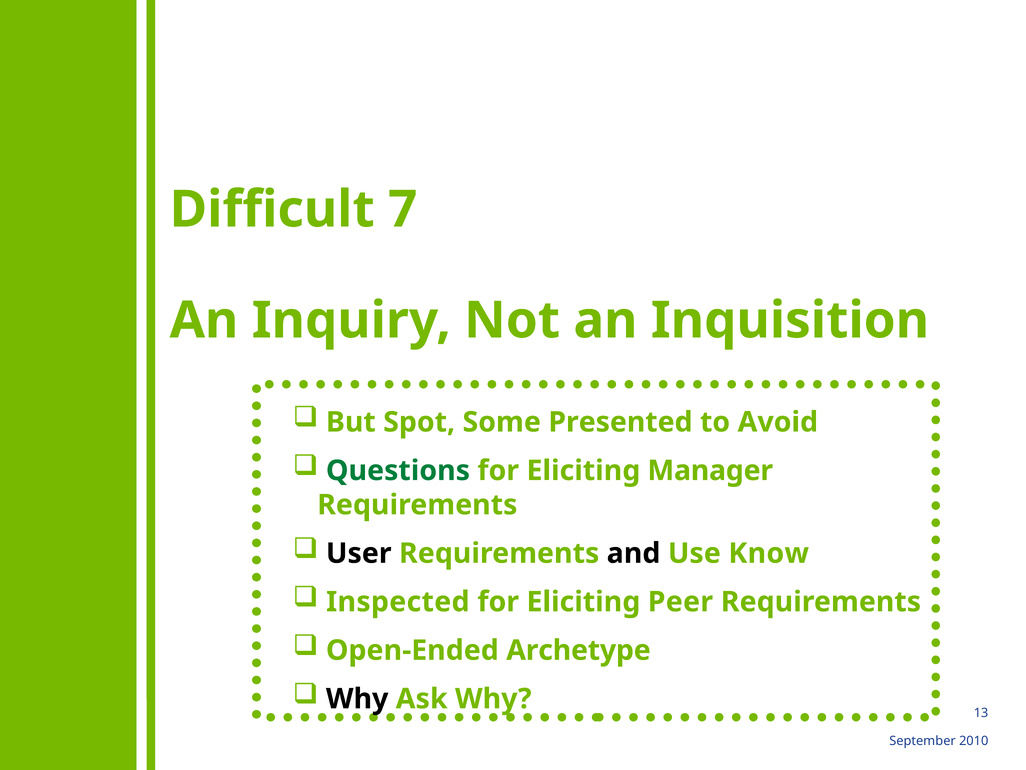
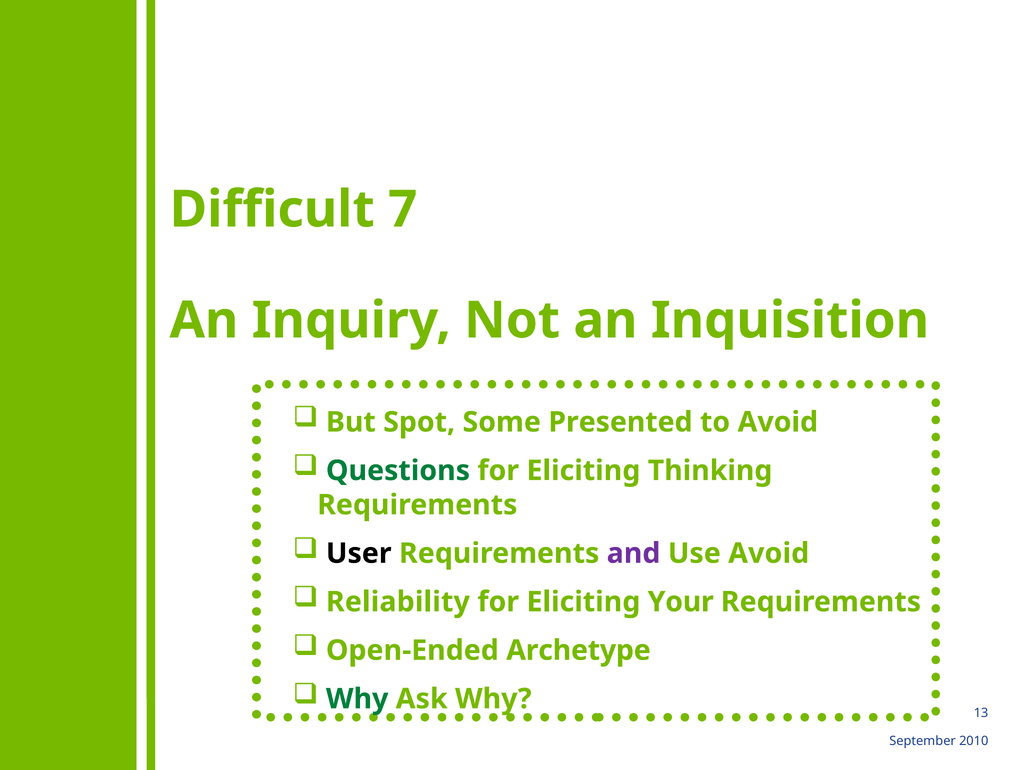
Manager: Manager -> Thinking (710, 470)
and colour: black -> purple (634, 553)
Use Know: Know -> Avoid (769, 553)
Inspected: Inspected -> Reliability (398, 602)
Peer: Peer -> Your (681, 602)
Why colour: black -> green (357, 698)
